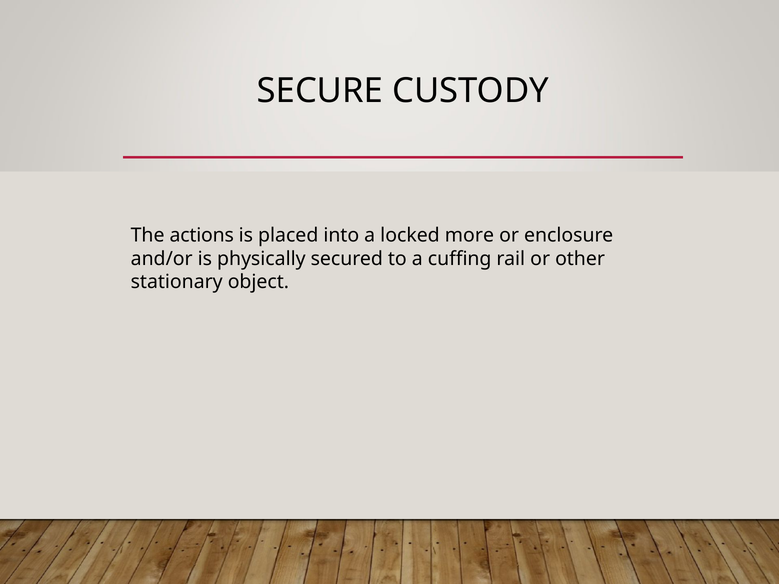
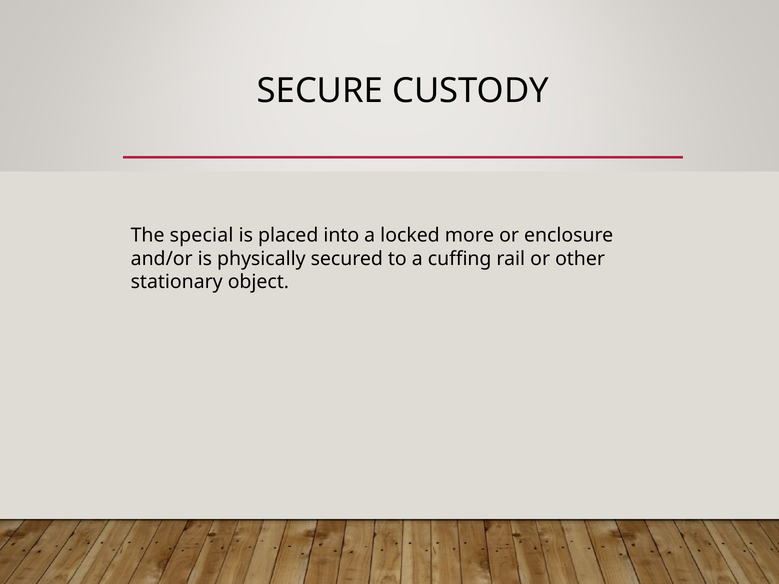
actions: actions -> special (202, 235)
